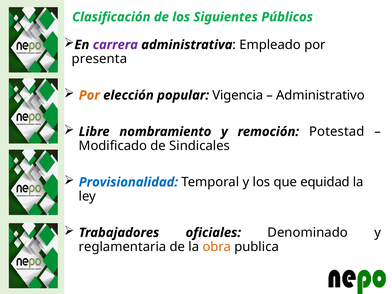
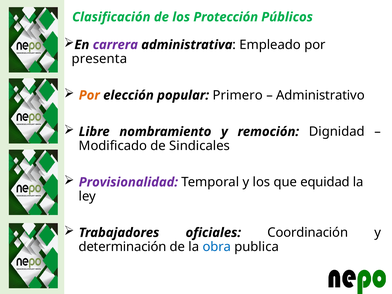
Siguientes: Siguientes -> Protección (226, 17)
Vigencia: Vigencia -> Primero (238, 95)
Potestad: Potestad -> Dignidad (337, 132)
Provisionalidad colour: blue -> purple (128, 182)
Denominado: Denominado -> Coordinación (308, 233)
reglamentaria: reglamentaria -> determinación (123, 247)
obra colour: orange -> blue (217, 247)
